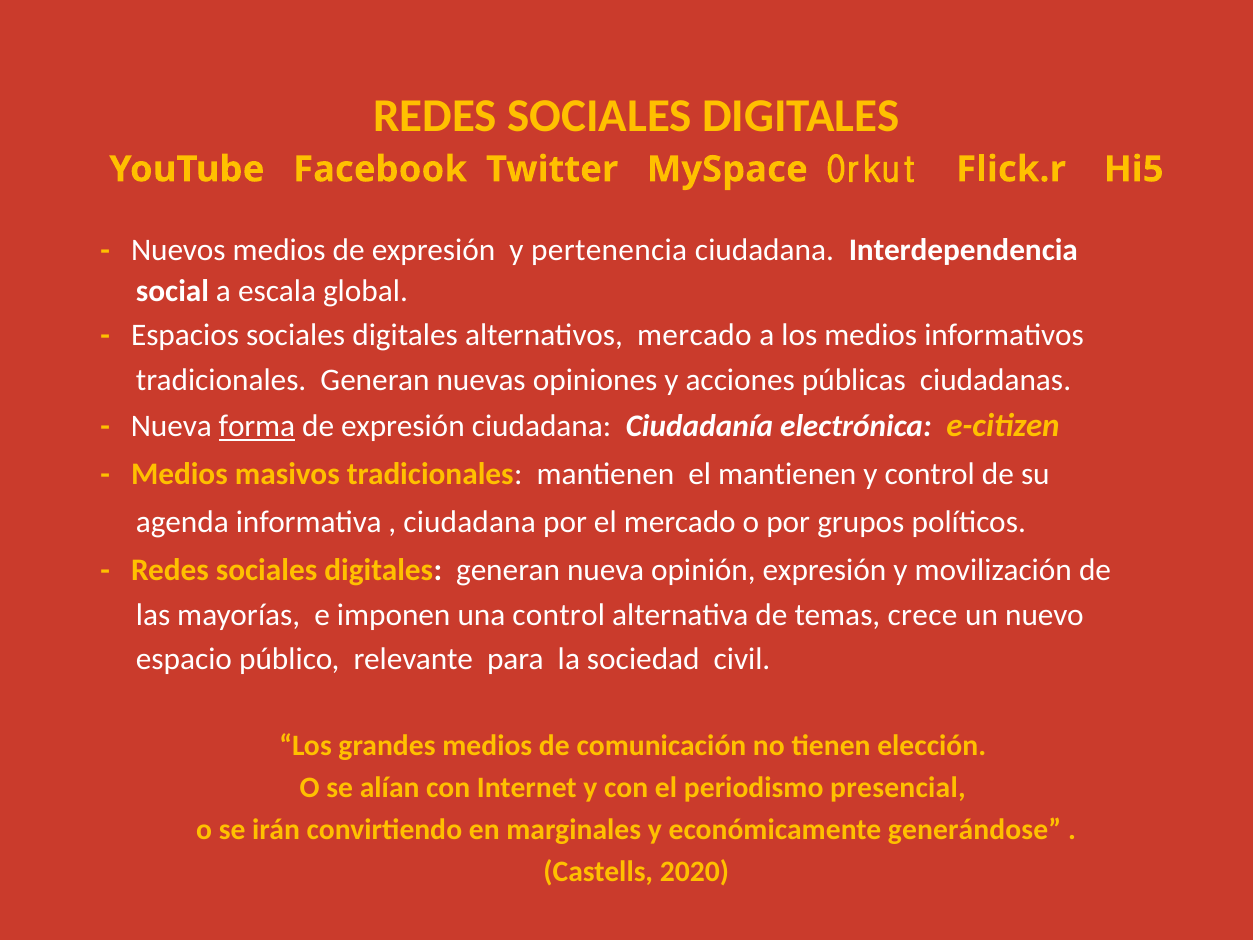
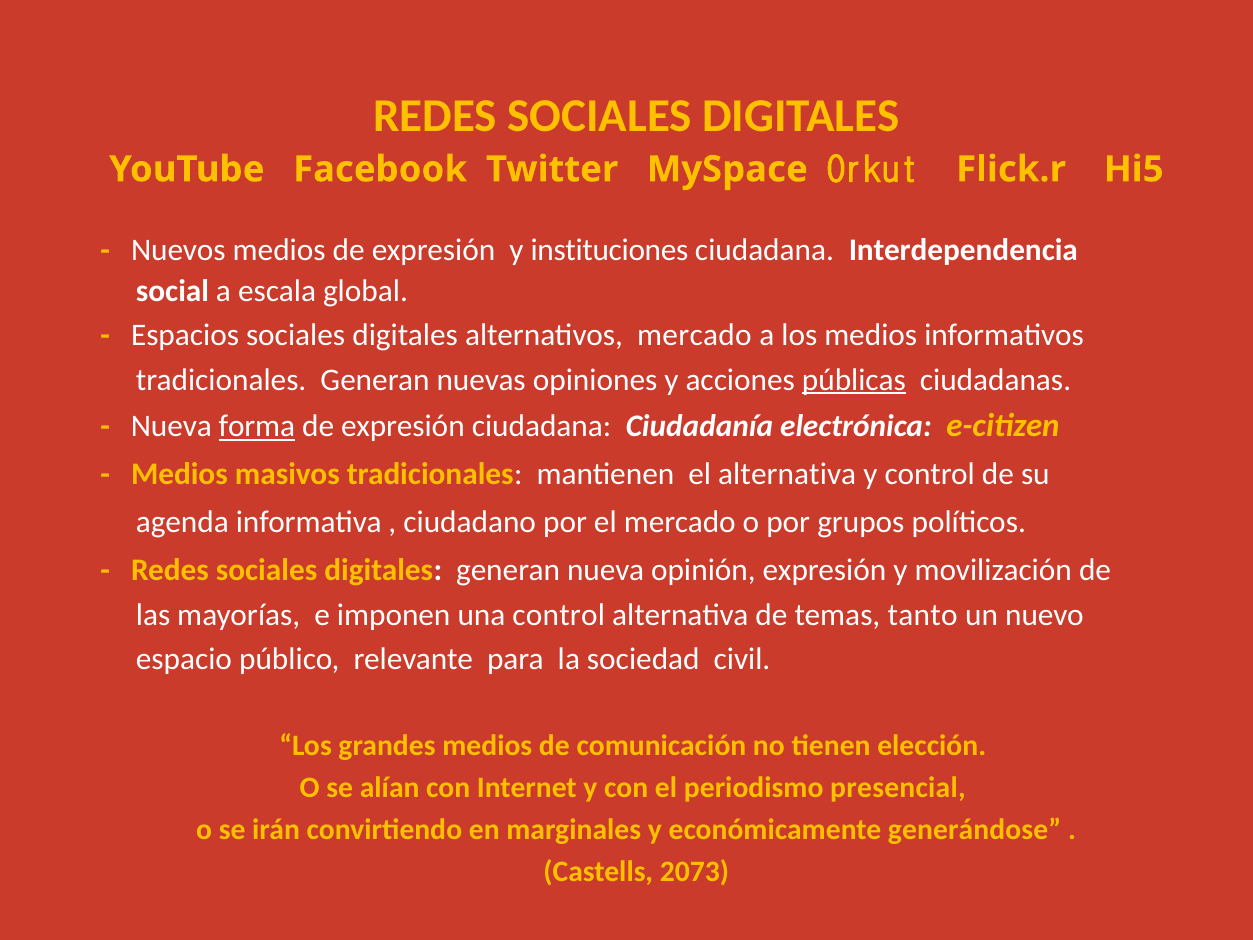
pertenencia: pertenencia -> instituciones (609, 250)
públicas underline: none -> present (854, 380)
el mantienen: mantienen -> alternativa (787, 474)
ciudadana: ciudadana -> ciudadano (470, 522)
crece: crece -> tanto (923, 615)
2020: 2020 -> 2073 (694, 871)
